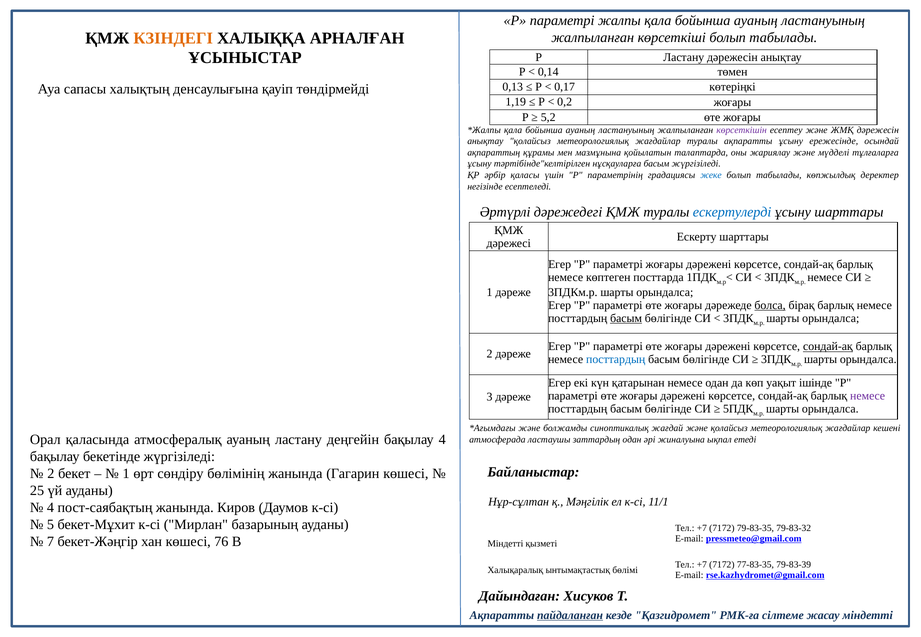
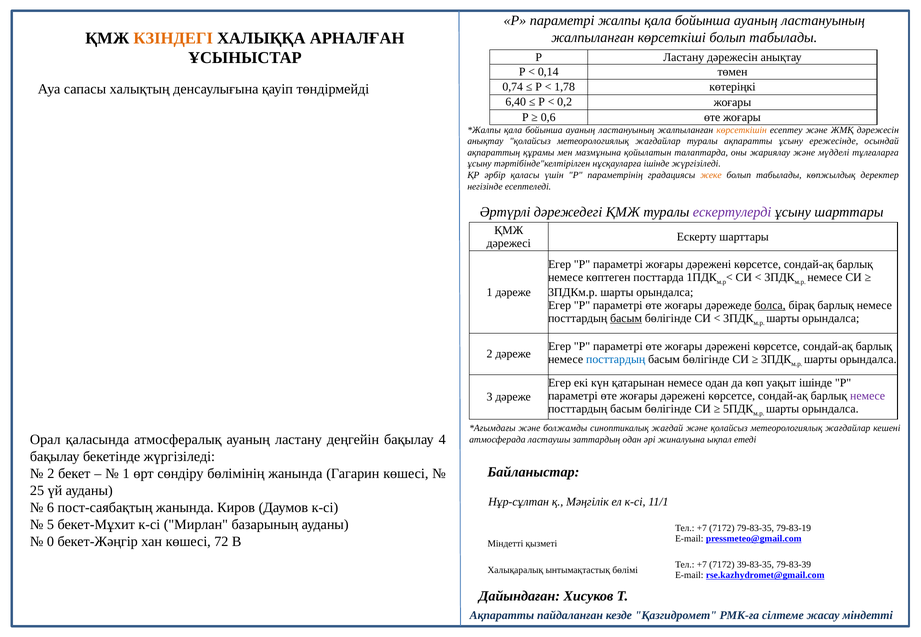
0,13: 0,13 -> 0,74 (513, 87)
0,17: 0,17 -> 1,78 (565, 87)
1,19: 1,19 -> 6,40 (516, 102)
5,2: 5,2 -> 0,6 (548, 117)
көрсеткішін colour: purple -> orange (742, 130)
нұсқауларға басым: басым -> ішінде (657, 164)
жеке colour: blue -> orange (711, 175)
ескертулерді colour: blue -> purple (732, 212)
сондай-ақ underline: present -> none (828, 347)
4: 4 -> 6 (50, 508)
79-83-32: 79-83-32 -> 79-83-19 (794, 528)
7: 7 -> 0 (50, 542)
76: 76 -> 72 (221, 542)
77-83-35: 77-83-35 -> 39-83-35 (755, 565)
пайдаланған underline: present -> none (570, 616)
